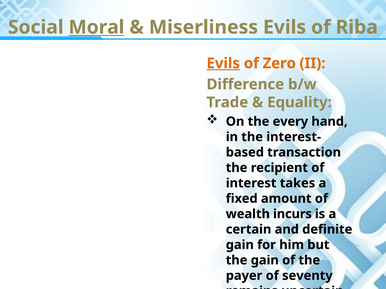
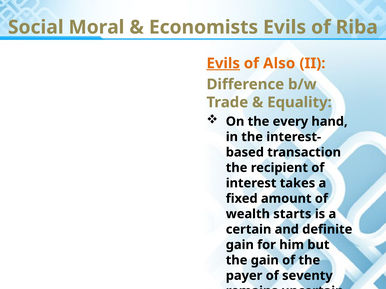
Moral underline: present -> none (97, 27)
Miserliness: Miserliness -> Economists (204, 27)
Zero: Zero -> Also (279, 63)
incurs: incurs -> starts (292, 214)
